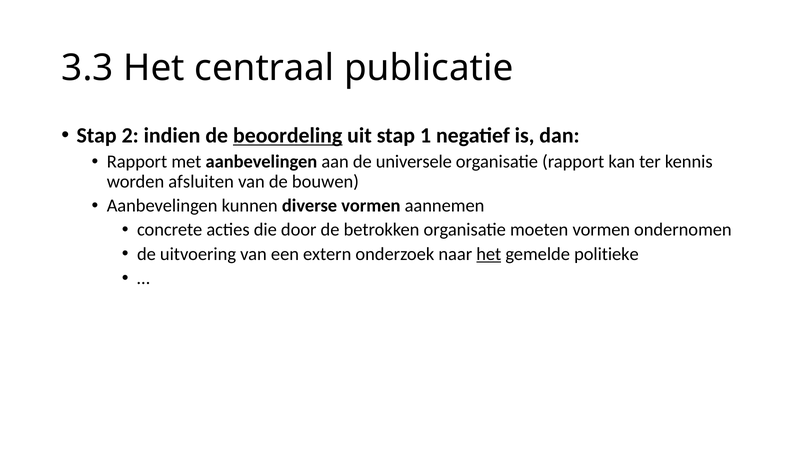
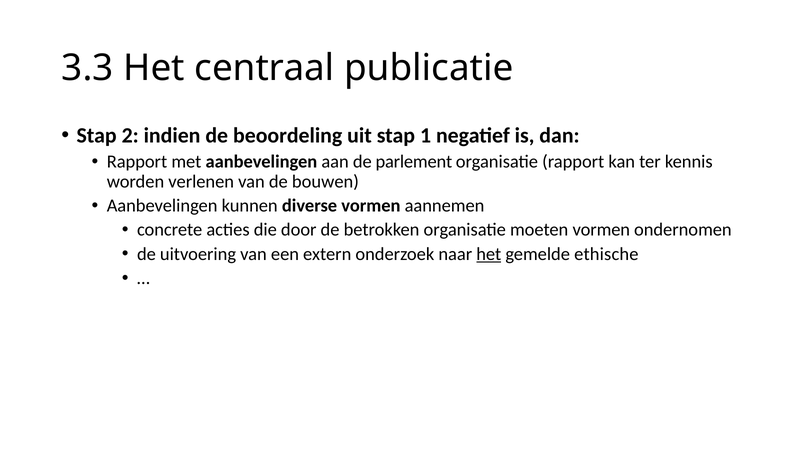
beoordeling underline: present -> none (288, 135)
universele: universele -> parlement (414, 161)
afsluiten: afsluiten -> verlenen (201, 181)
politieke: politieke -> ethische (606, 254)
